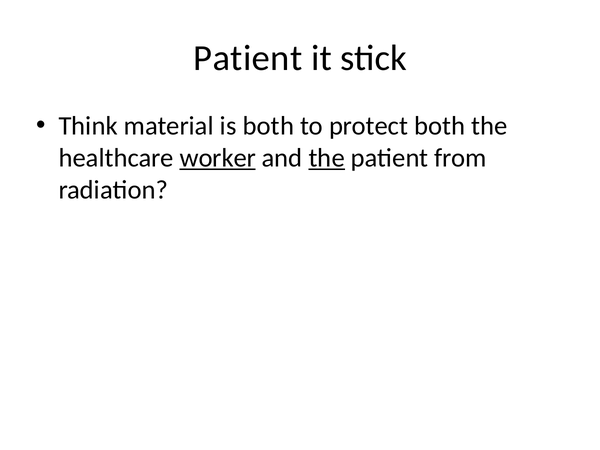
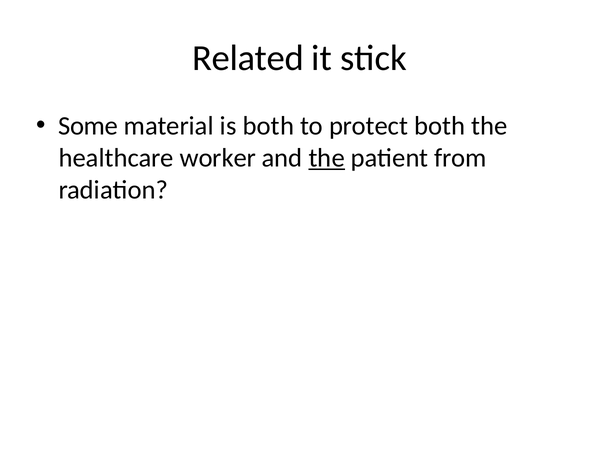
Patient: Patient -> Related (248, 58)
Think: Think -> Some (88, 126)
worker underline: present -> none (218, 158)
